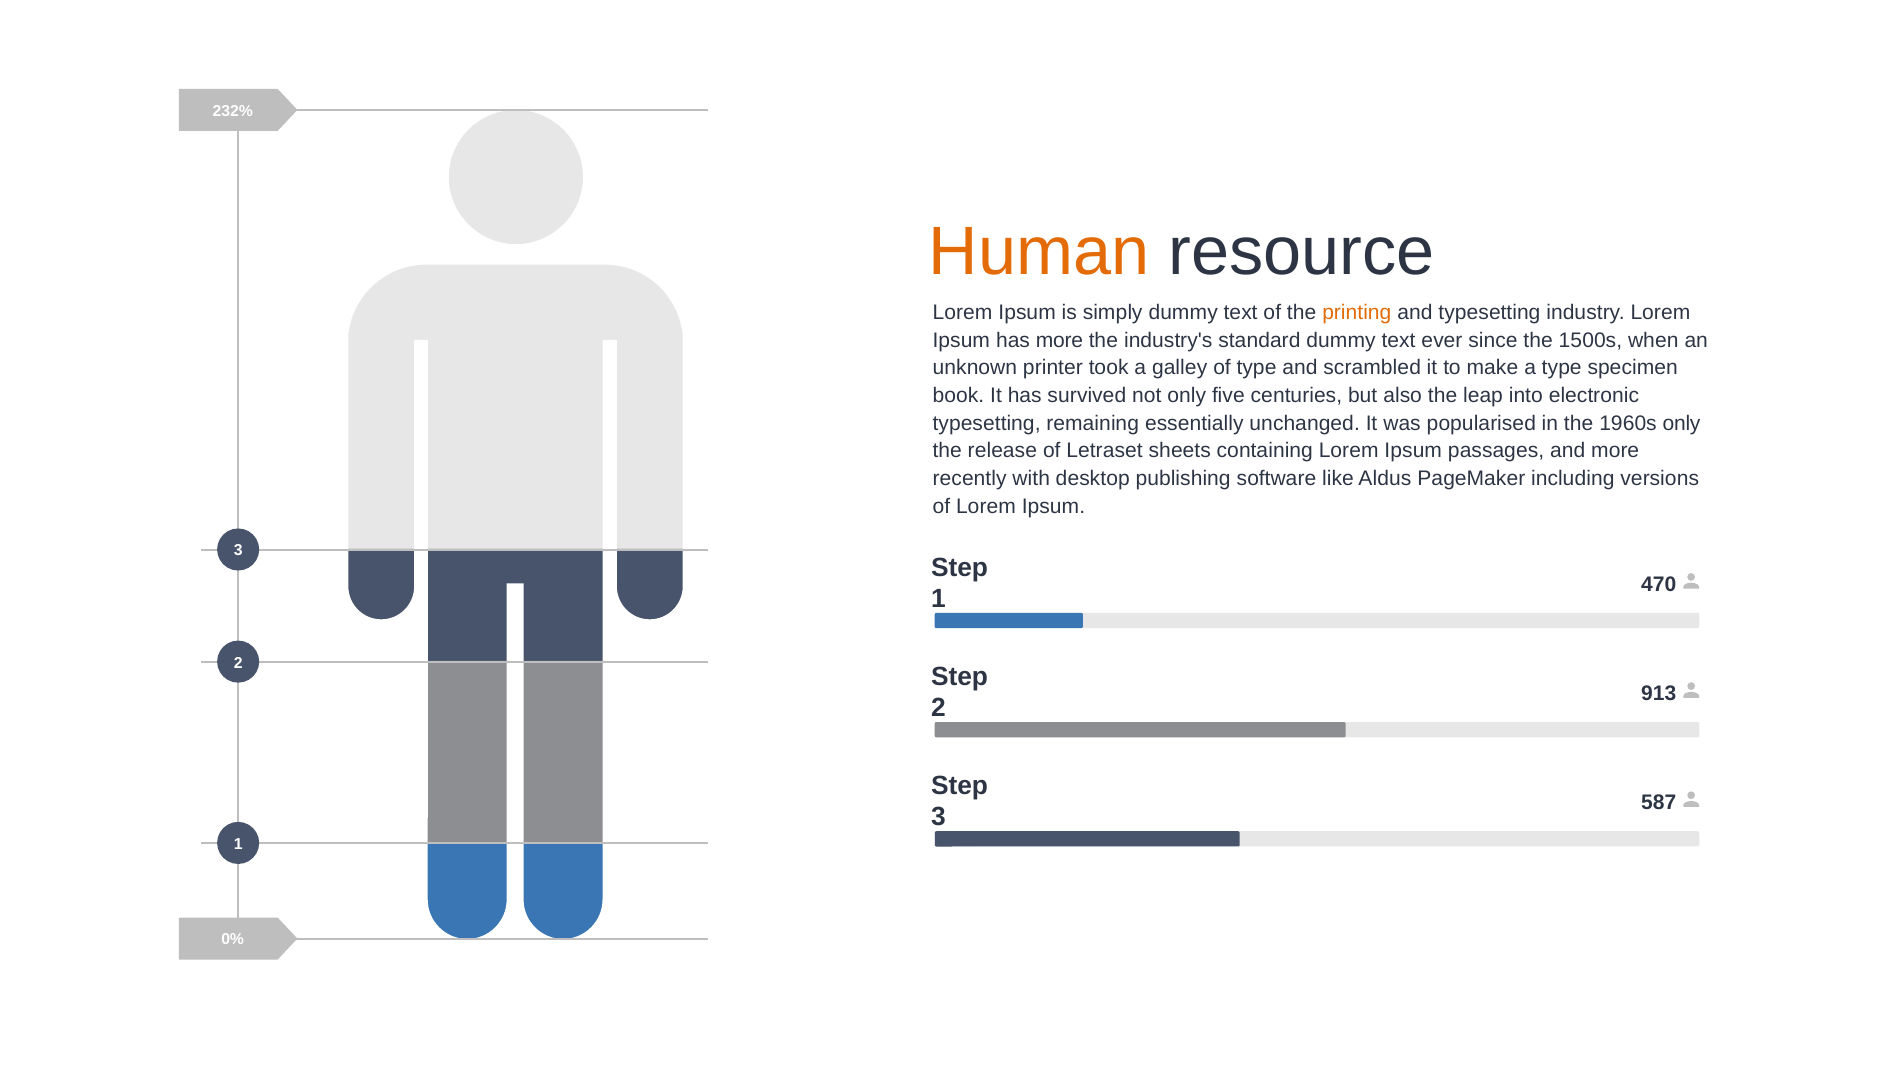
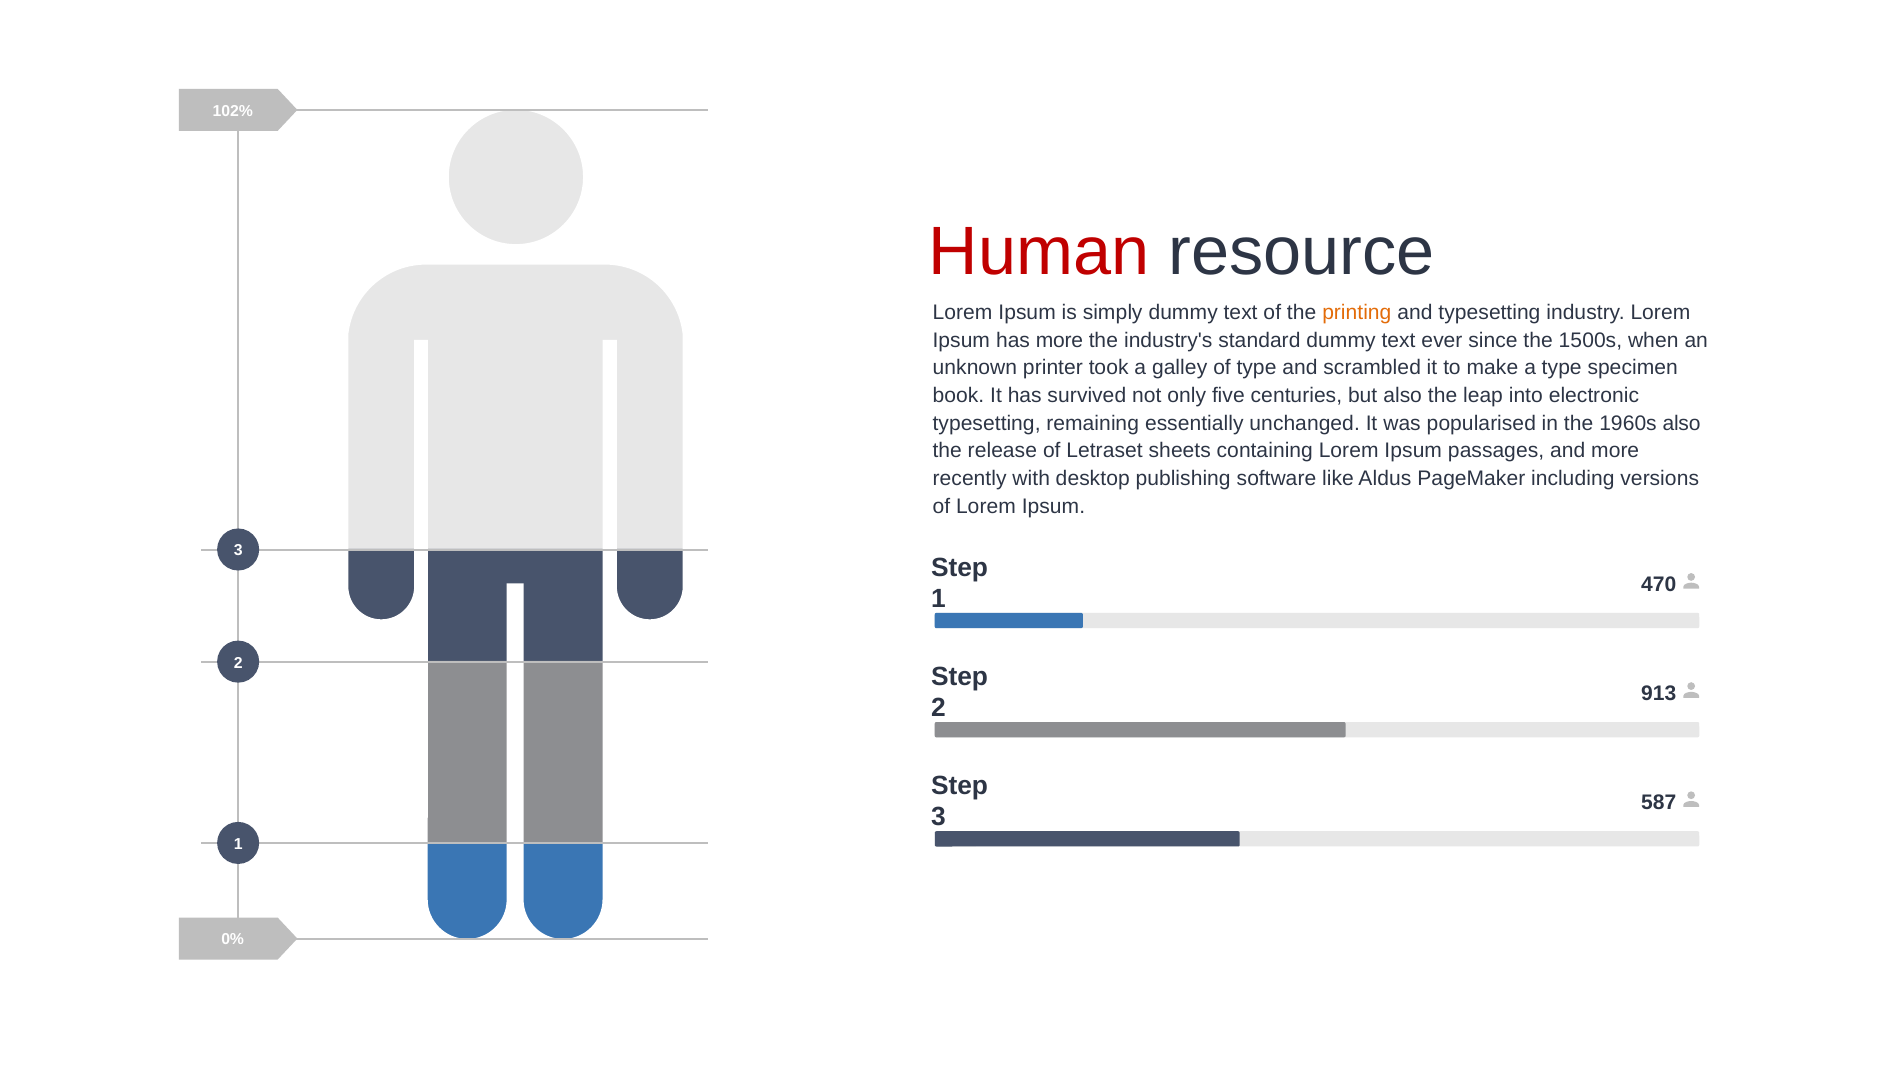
232%: 232% -> 102% (233, 111)
Human colour: orange -> red (1039, 251)
1960s only: only -> also (1682, 423)
